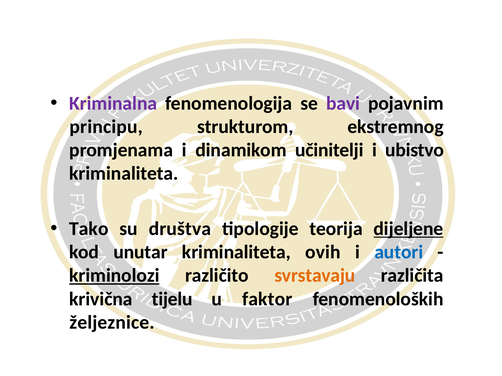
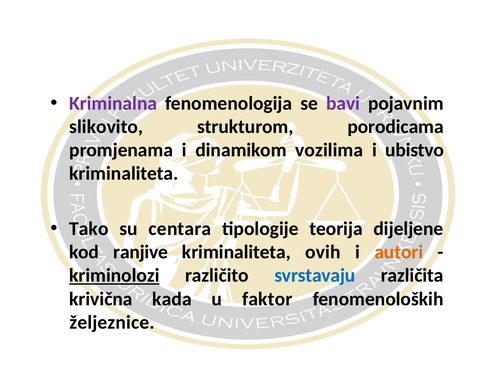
principu: principu -> slikovito (106, 127)
ekstremnog: ekstremnog -> porodicama (396, 127)
učinitelji: učinitelji -> vozilima (329, 150)
društva: društva -> centara (180, 229)
dijeljene underline: present -> none (408, 229)
unutar: unutar -> ranjive (141, 252)
autori colour: blue -> orange (399, 252)
svrstavaju colour: orange -> blue (315, 276)
tijelu: tijelu -> kada (172, 299)
